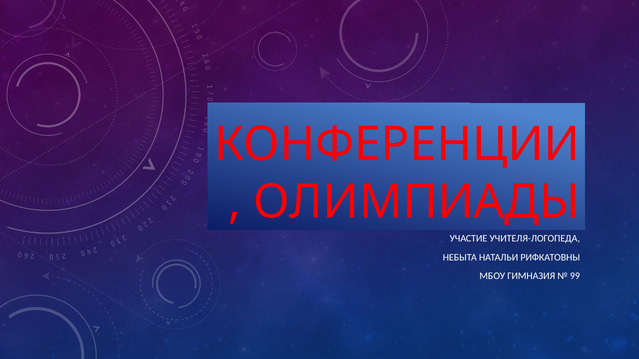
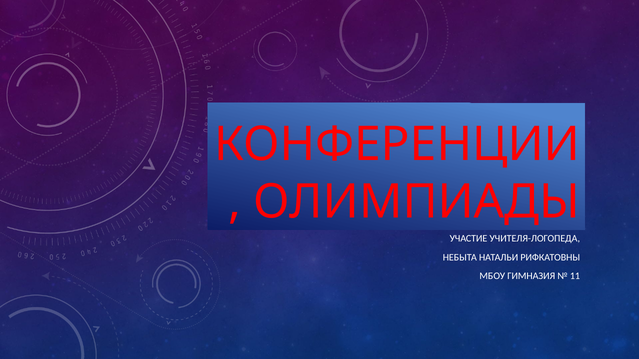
99: 99 -> 11 (575, 276)
